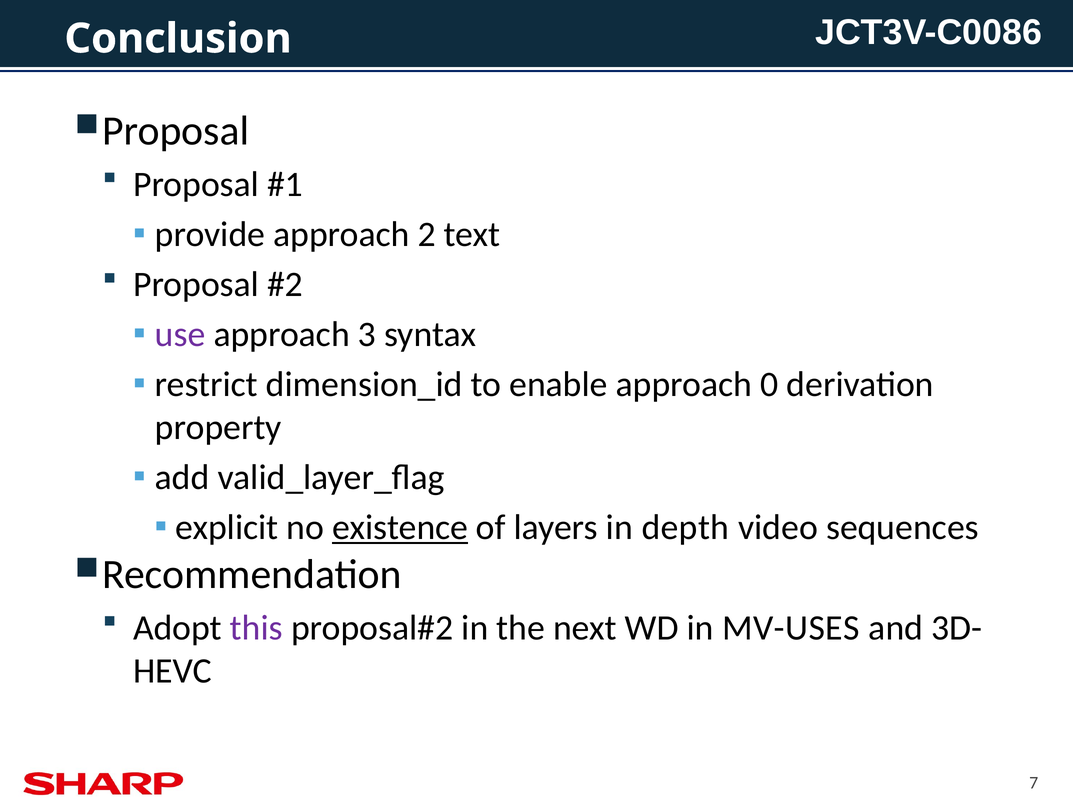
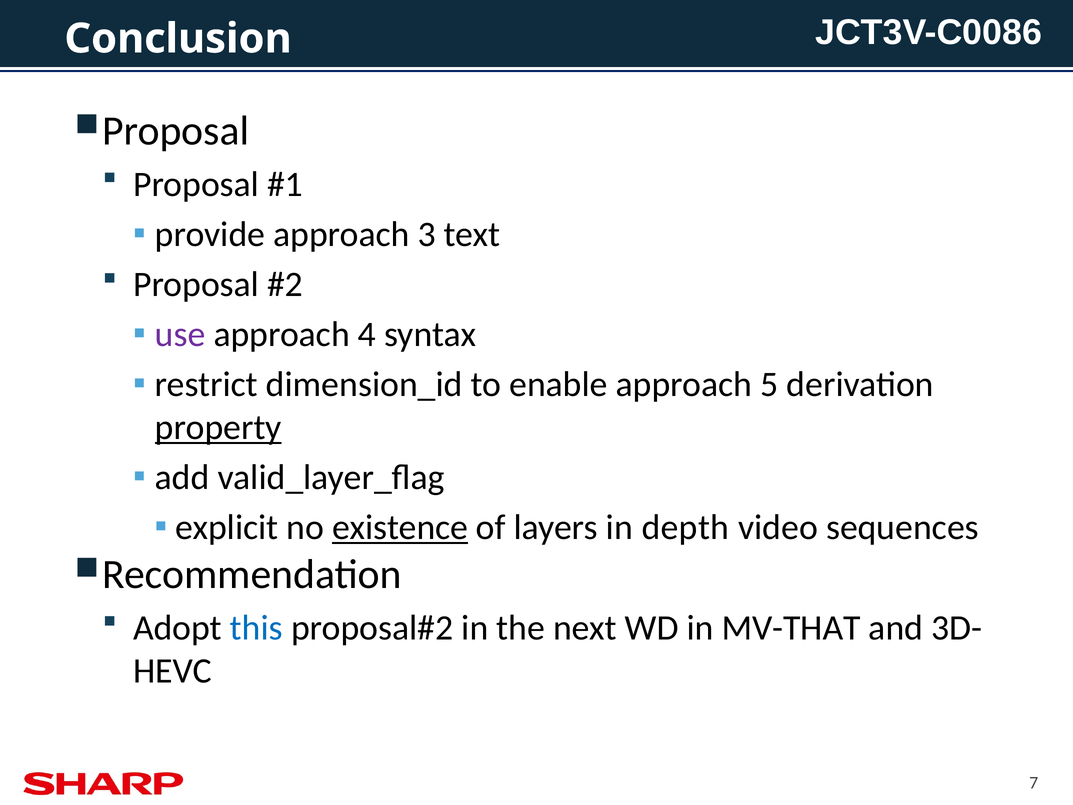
2: 2 -> 3 (427, 234)
3: 3 -> 4 (367, 334)
0: 0 -> 5 (769, 384)
property underline: none -> present (218, 427)
this colour: purple -> blue (256, 628)
MV-USES: MV-USES -> MV-THAT (791, 628)
